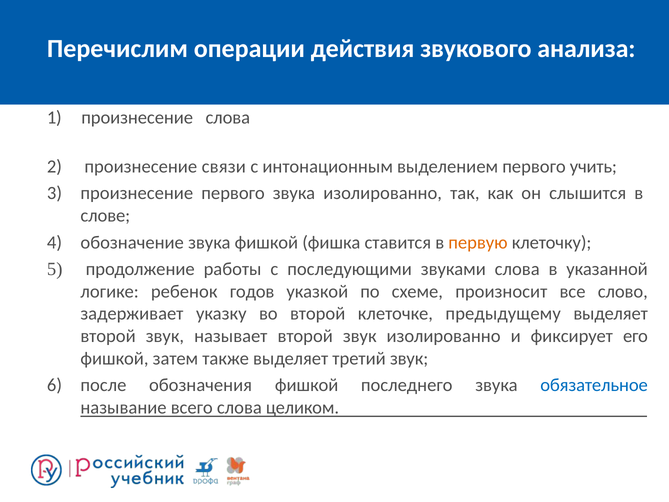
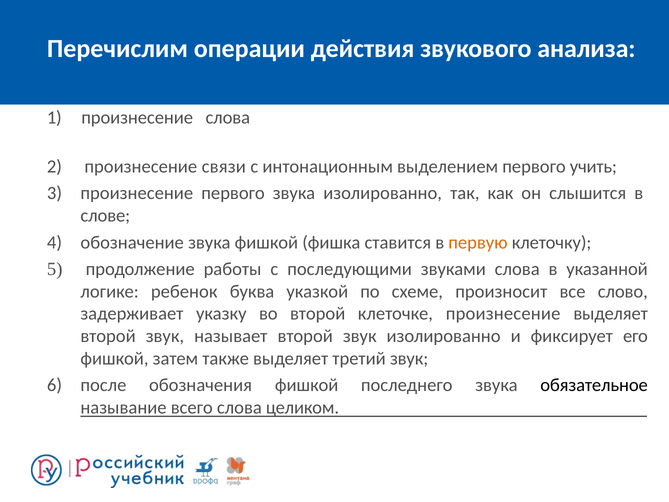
годов: годов -> буква (252, 291)
клеточке предыдущему: предыдущему -> произнесение (503, 314)
обязательное colour: blue -> black (594, 385)
